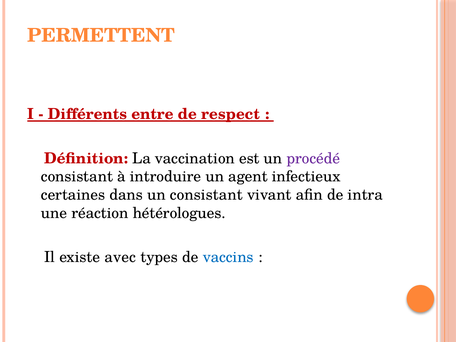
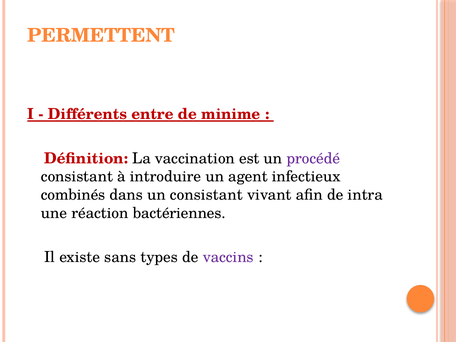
respect: respect -> minime (231, 114)
certaines: certaines -> combinés (73, 195)
hétérologues: hétérologues -> bactériennes (179, 213)
avec: avec -> sans (120, 257)
vaccins colour: blue -> purple (228, 257)
